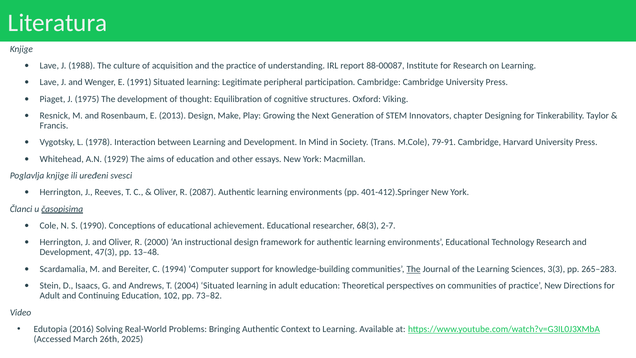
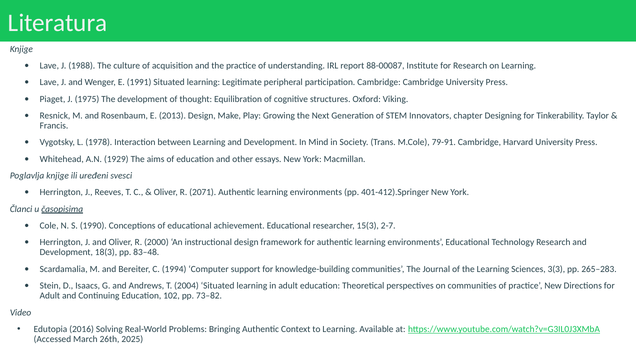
2087: 2087 -> 2071 (203, 192)
68(3: 68(3 -> 15(3 (368, 226)
47(3: 47(3 -> 18(3 (106, 252)
13–48: 13–48 -> 83–48 (146, 252)
The underline: present -> none (414, 269)
